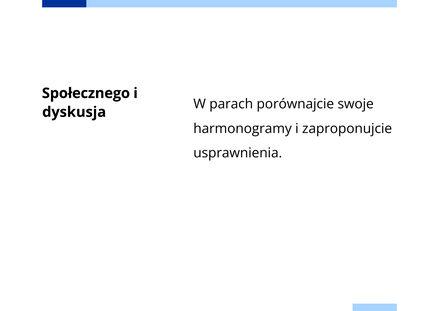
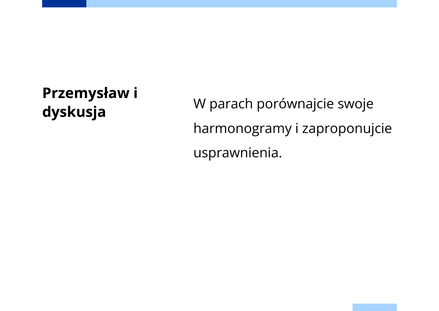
Społecznego: Społecznego -> Przemysław (86, 93)
